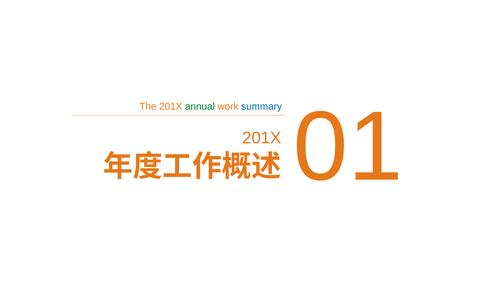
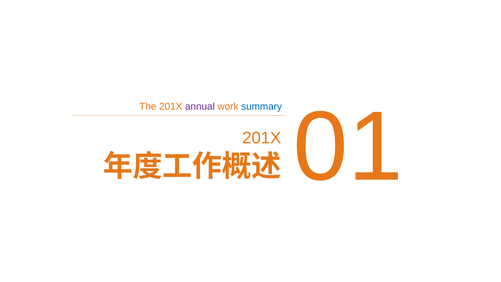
annual colour: green -> purple (200, 107)
